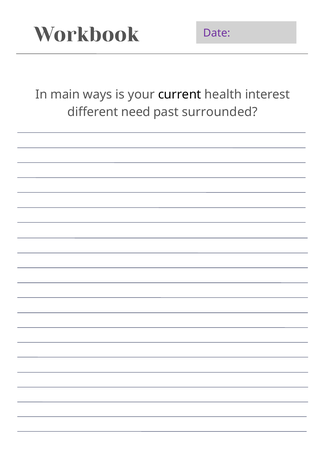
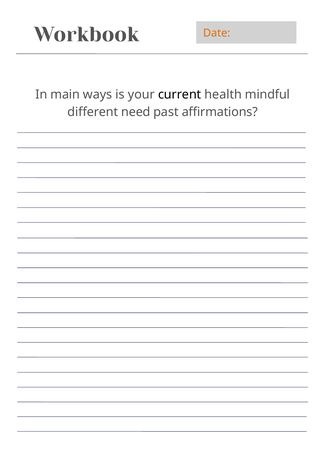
Date colour: purple -> orange (217, 33)
interest: interest -> mindful (267, 94)
surrounded: surrounded -> affirmations (220, 112)
